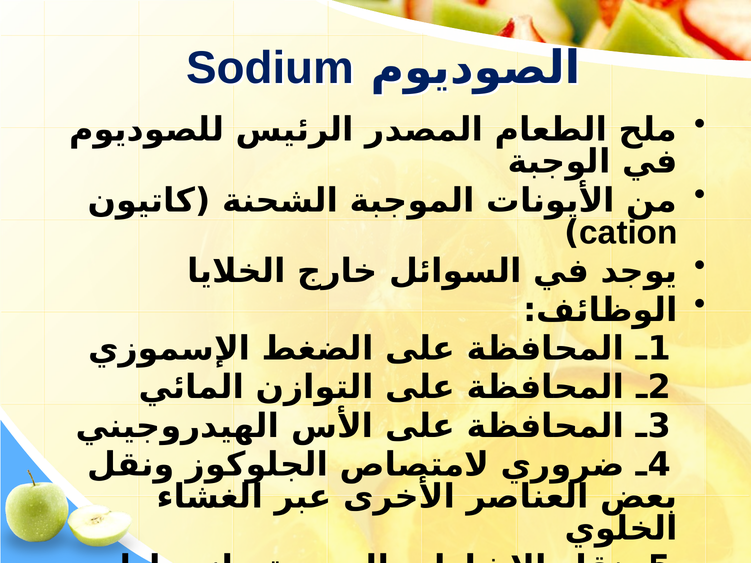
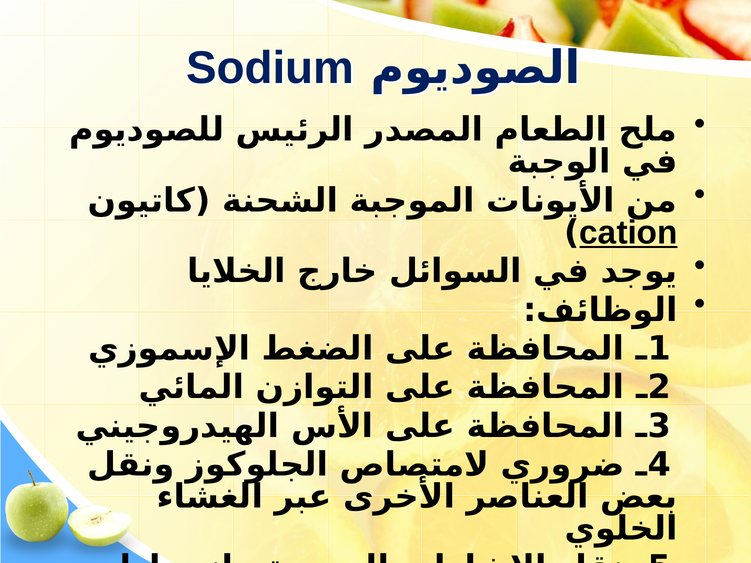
cation underline: none -> present (629, 233)
